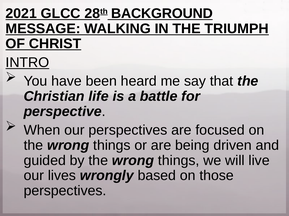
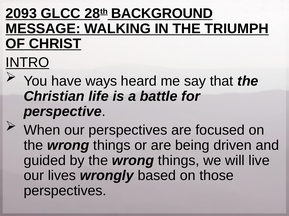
2021: 2021 -> 2093 (21, 14)
been: been -> ways (101, 81)
